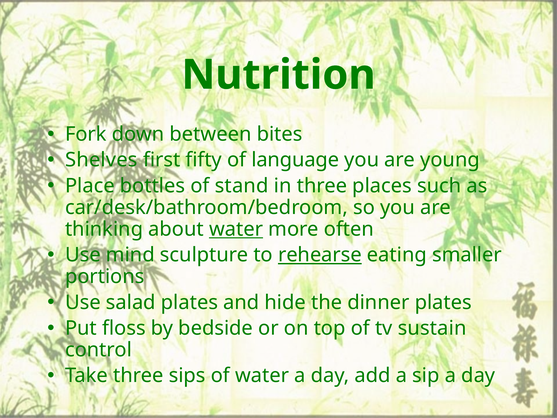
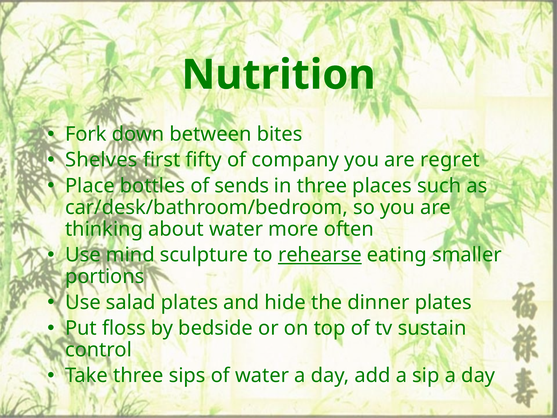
language: language -> company (295, 160)
young: young -> regret (450, 160)
stand: stand -> sends (242, 186)
water underline: present -> none (236, 229)
